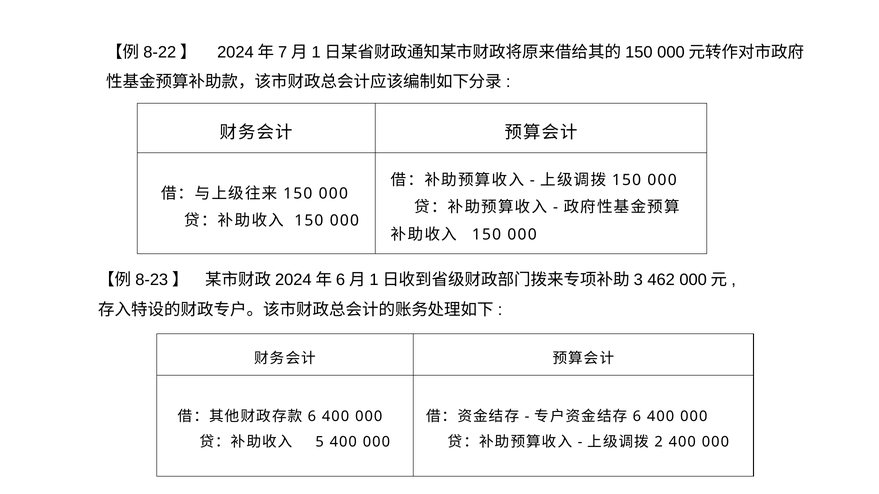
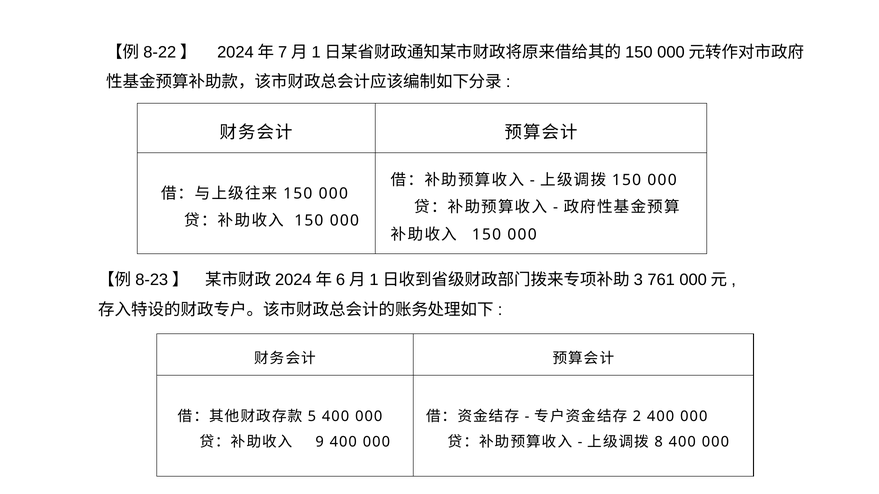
462: 462 -> 761 (661, 280)
6: 6 -> 5 (312, 417)
6: 6 -> 2 (637, 417)
5: 5 -> 9 (320, 442)
2: 2 -> 8 (659, 442)
